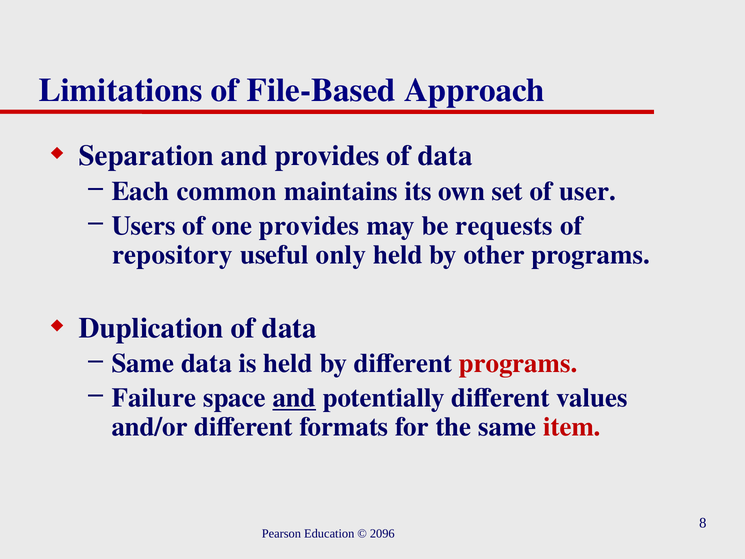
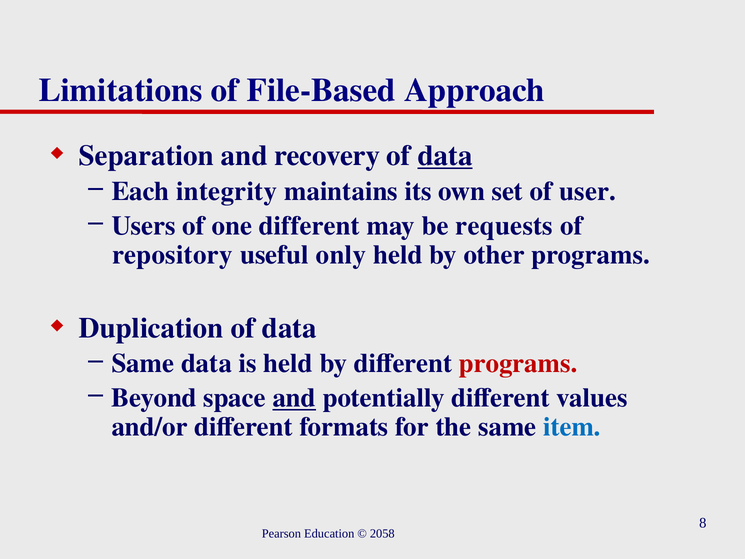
and provides: provides -> recovery (327, 156)
data underline: none -> present (445, 156)
common: common -> integrity (227, 191)
one provides: provides -> different (309, 226)
Failure: Failure -> Beyond (154, 398)
item colour: red -> blue (572, 427)
2096: 2096 -> 2058 (382, 533)
